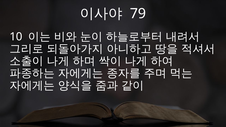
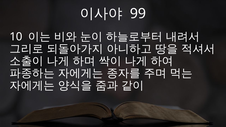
79: 79 -> 99 (138, 14)
